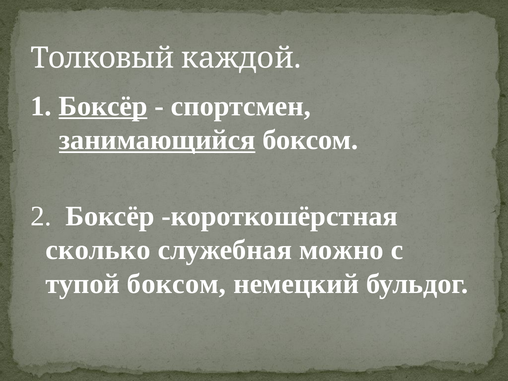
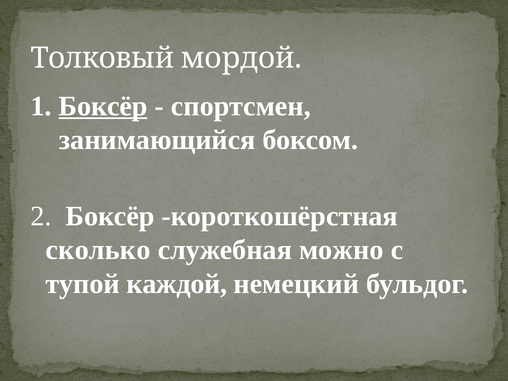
каждой: каждой -> мордой (241, 58)
занимающийся underline: present -> none (157, 140)
тупой боксом: боксом -> каждой (177, 284)
